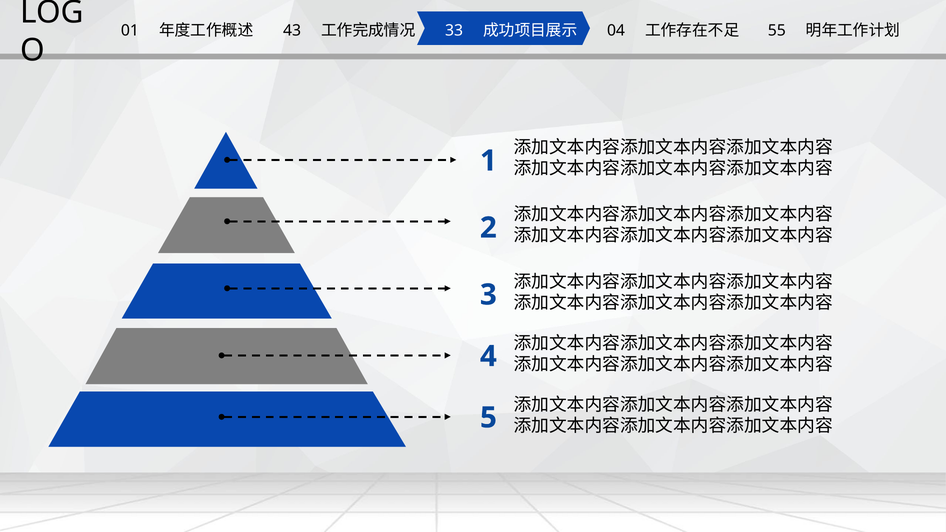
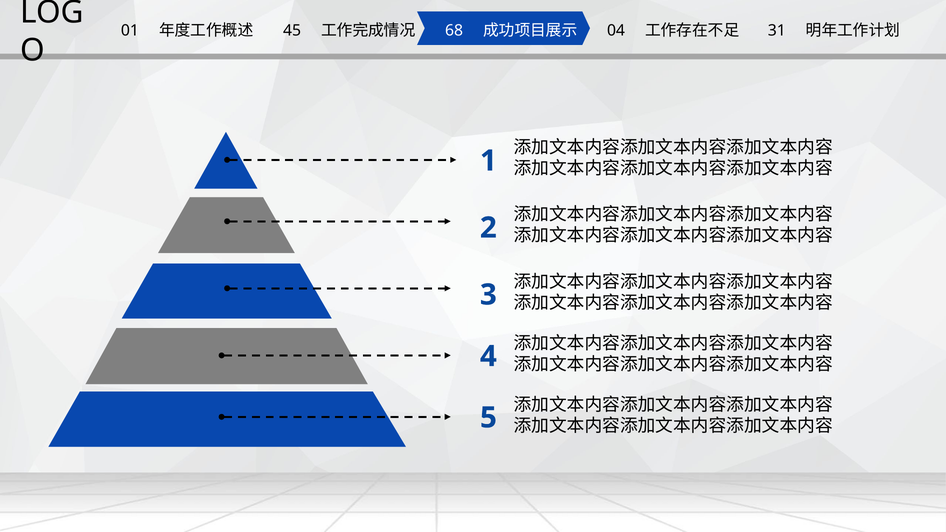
43: 43 -> 45 (292, 31)
33: 33 -> 68 (454, 31)
55: 55 -> 31 (777, 31)
